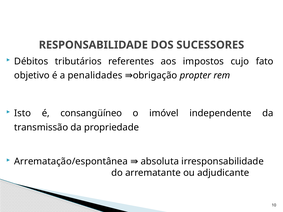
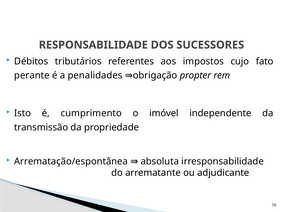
objetivo: objetivo -> perante (32, 76)
consangüíneo: consangüíneo -> cumprimento (91, 113)
